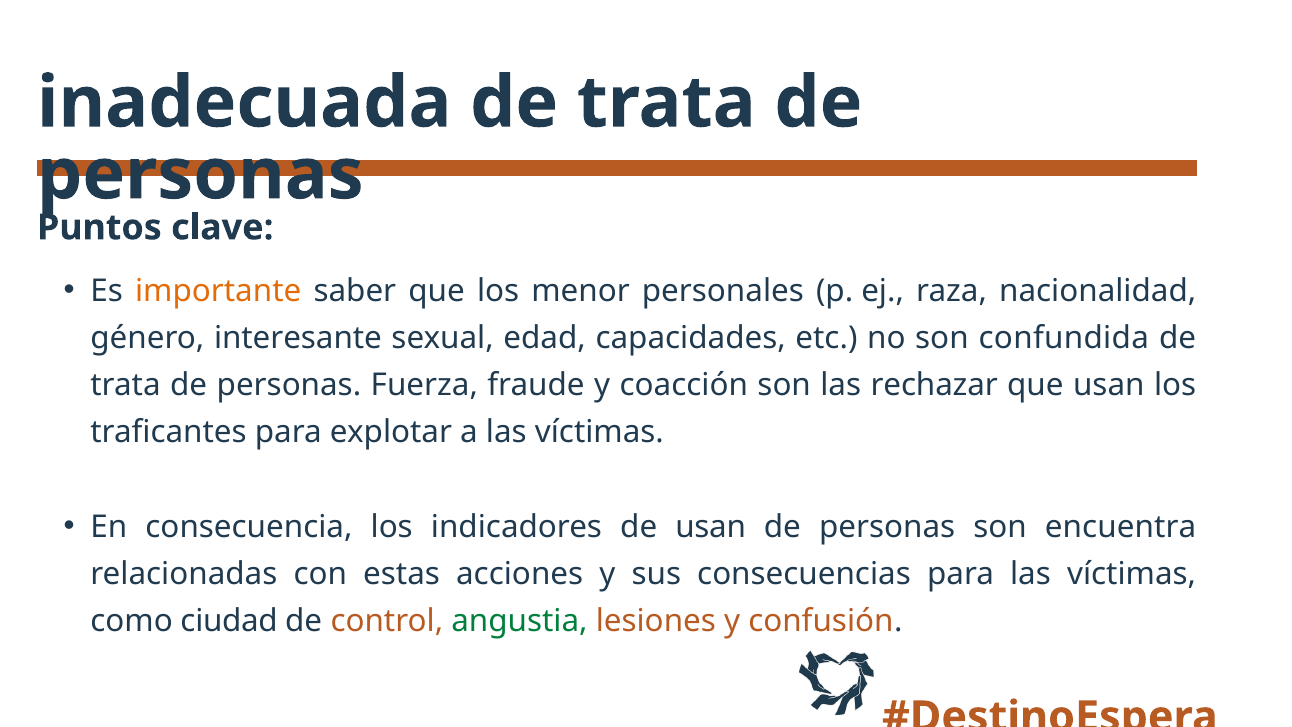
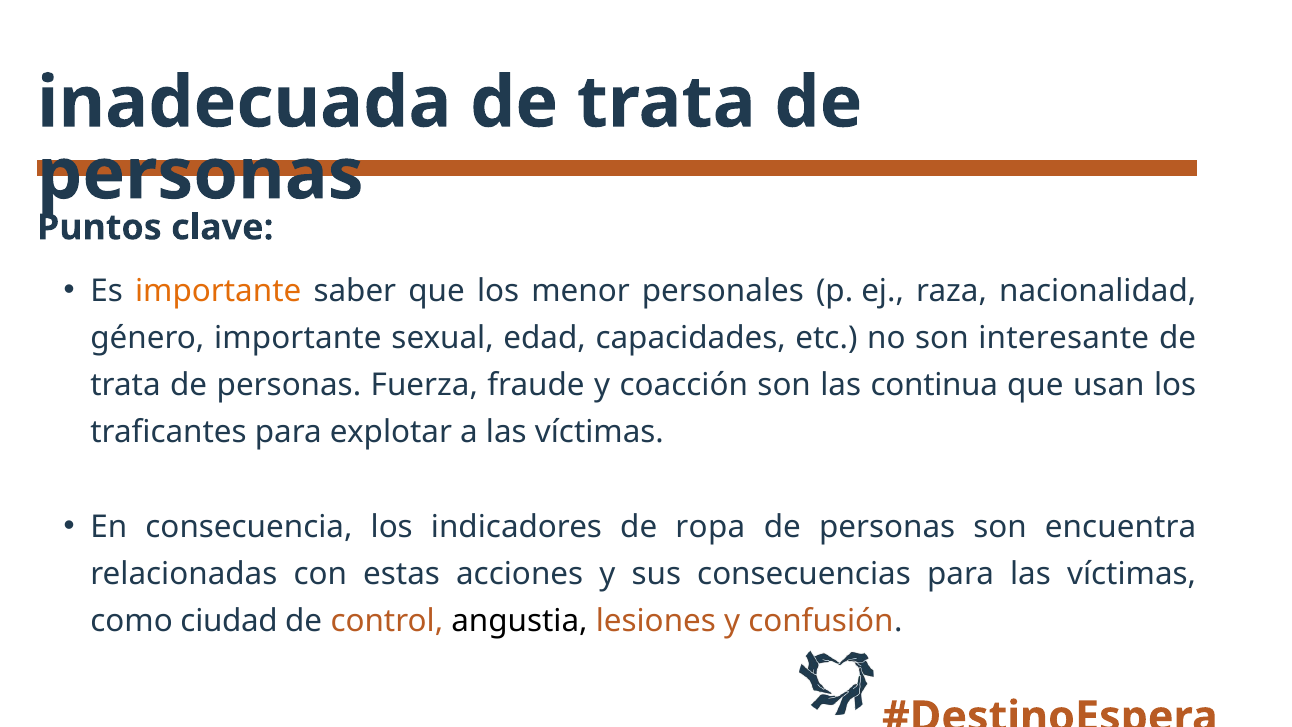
género interesante: interesante -> importante (298, 338)
confundida: confundida -> interesante (1064, 338)
rechazar: rechazar -> continua (934, 385)
de usan: usan -> ropa (710, 527)
angustia colour: green -> black (519, 621)
